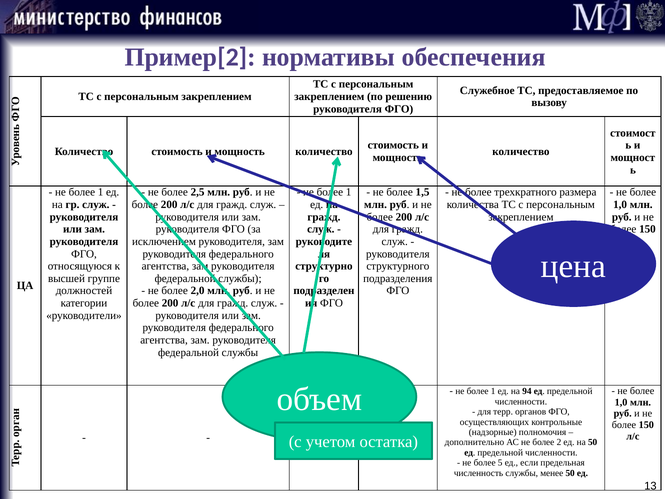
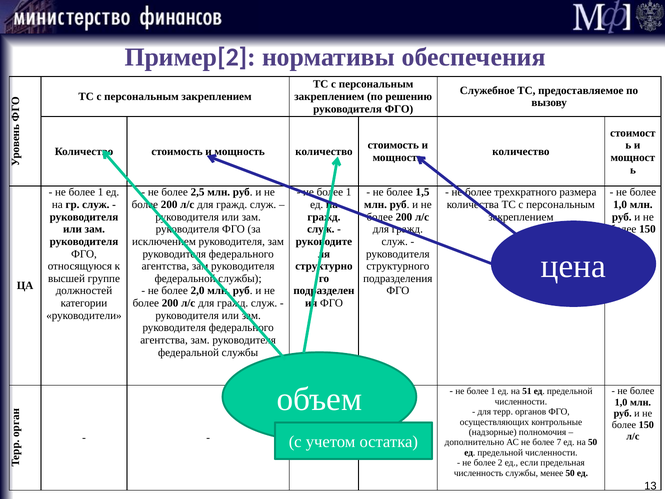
94: 94 -> 51 (527, 391)
2: 2 -> 7 (559, 442)
5: 5 -> 2 (500, 463)
